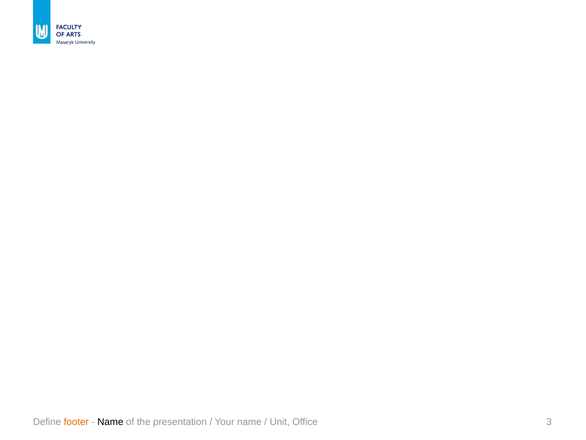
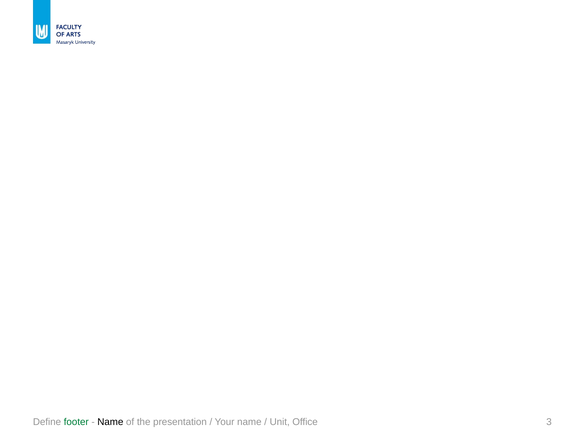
footer colour: orange -> green (76, 422)
